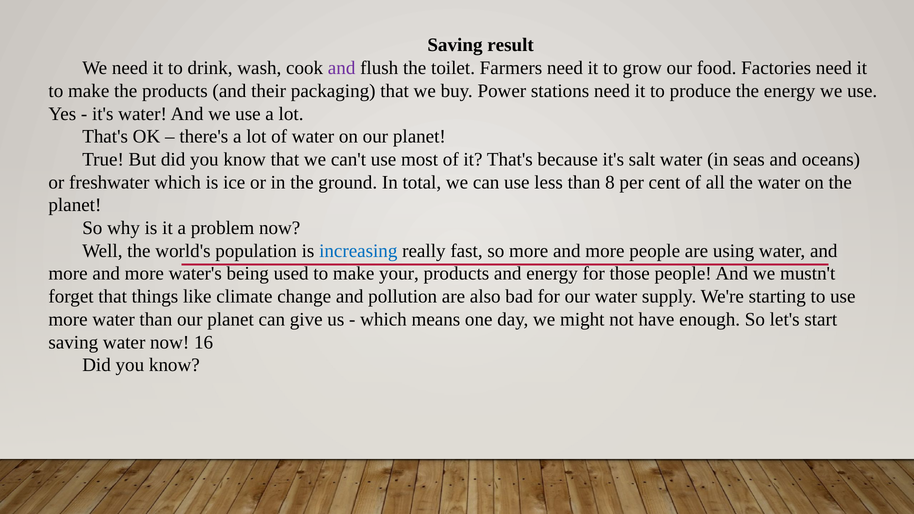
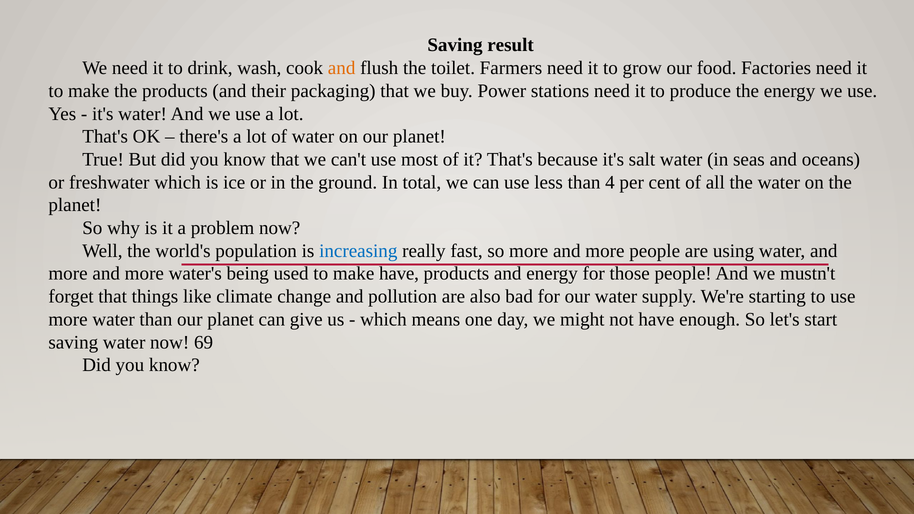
and colour: purple -> orange (342, 68)
8: 8 -> 4 (610, 182)
make your: your -> have (399, 274)
16: 16 -> 69 (204, 342)
